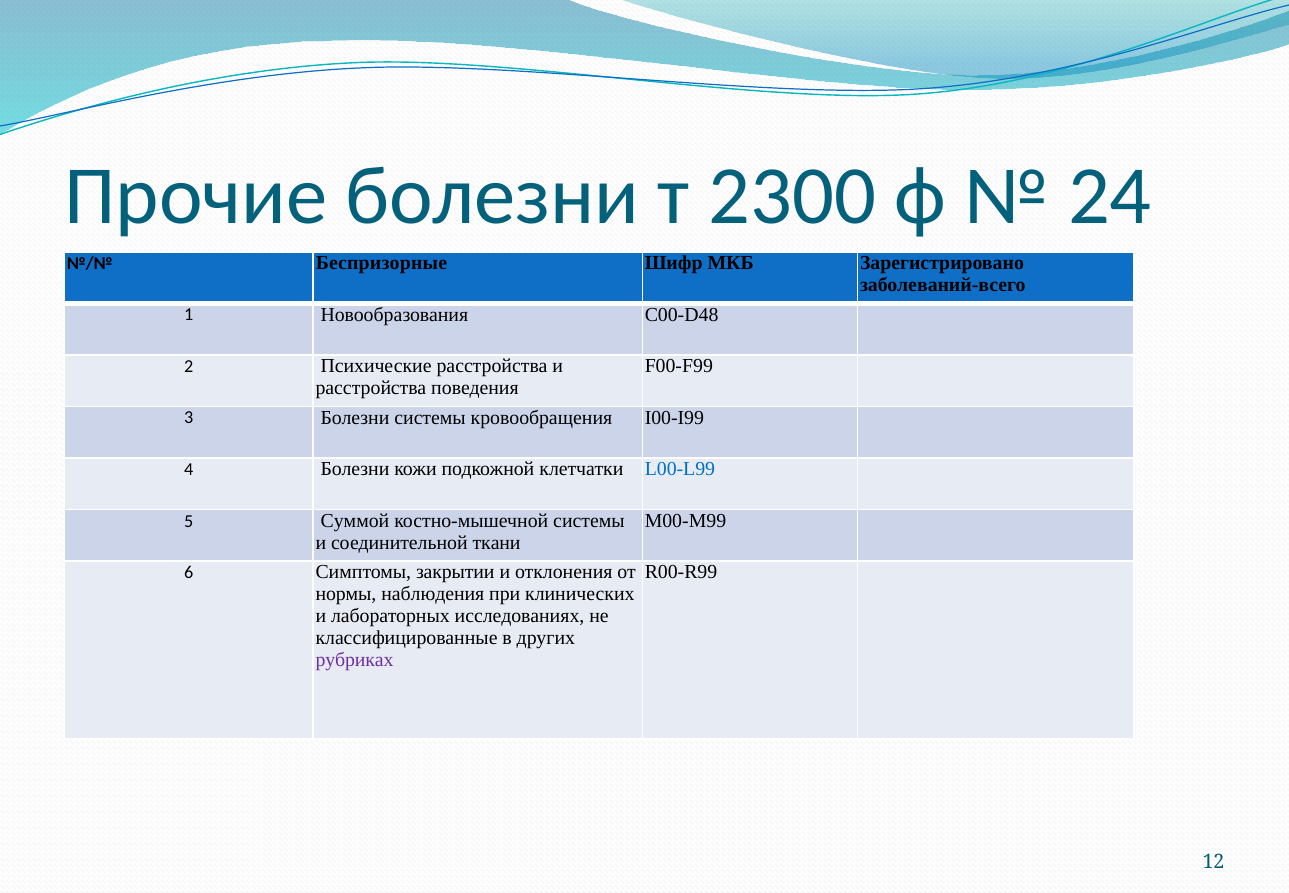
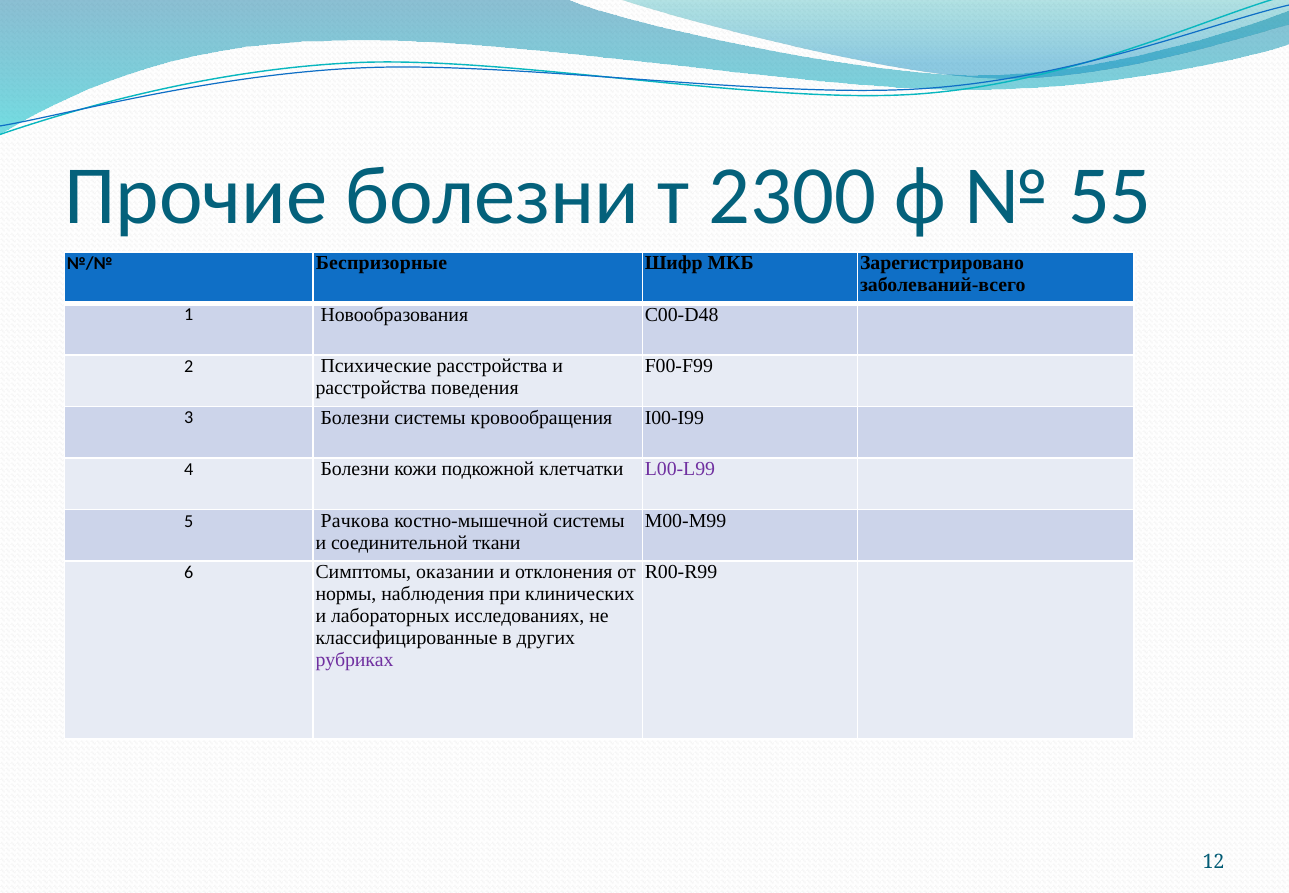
24: 24 -> 55 (1110, 197)
L00-L99 colour: blue -> purple (680, 469)
Суммой: Суммой -> Рачкова (355, 520)
закрытии: закрытии -> оказании (455, 572)
